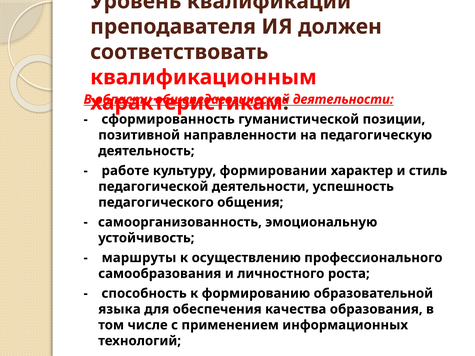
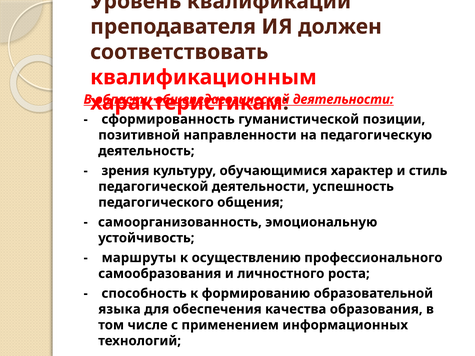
работе: работе -> зрения (125, 171)
формировании: формировании -> обучающимися (273, 171)
